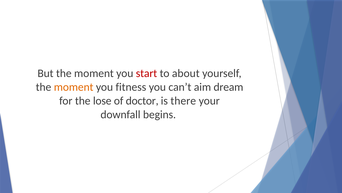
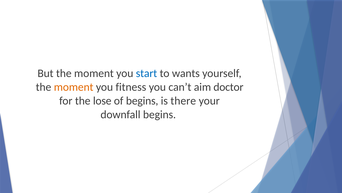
start colour: red -> blue (147, 73)
about: about -> wants (186, 73)
dream: dream -> doctor (228, 87)
of doctor: doctor -> begins (142, 101)
